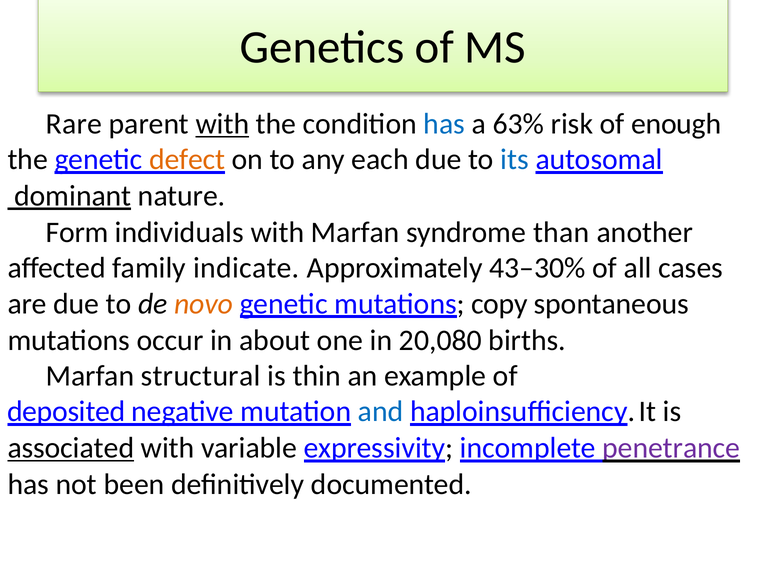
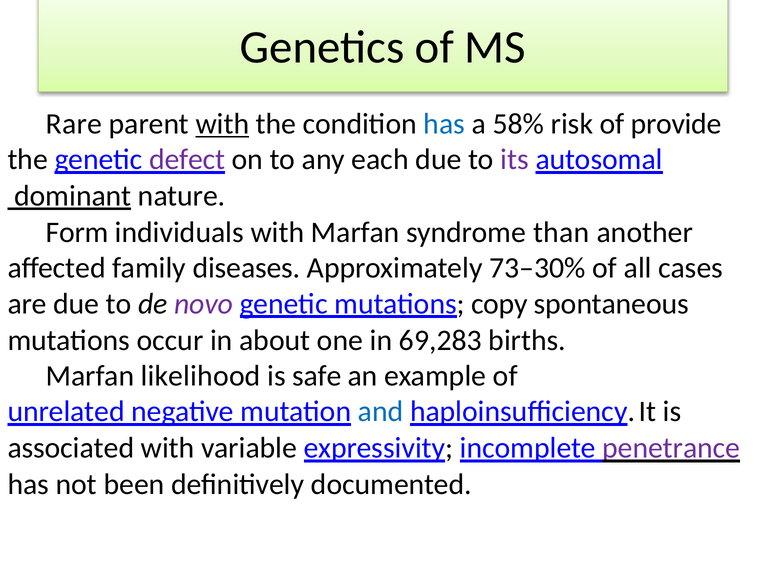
63%: 63% -> 58% (518, 124)
enough: enough -> provide (676, 124)
defect colour: orange -> purple (187, 160)
its colour: blue -> purple (514, 160)
indicate: indicate -> diseases (246, 268)
43–30%: 43–30% -> 73–30% (537, 268)
novo colour: orange -> purple (204, 304)
20,080: 20,080 -> 69,283 (440, 340)
structural: structural -> likelihood (201, 376)
thin: thin -> safe (317, 376)
deposited: deposited -> unrelated (66, 412)
associated underline: present -> none (71, 448)
